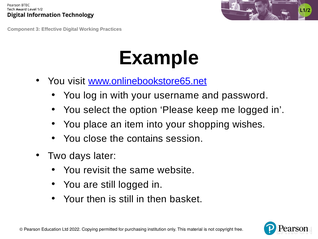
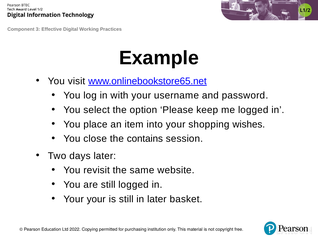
Your then: then -> your (96, 199)
in then: then -> later (157, 199)
